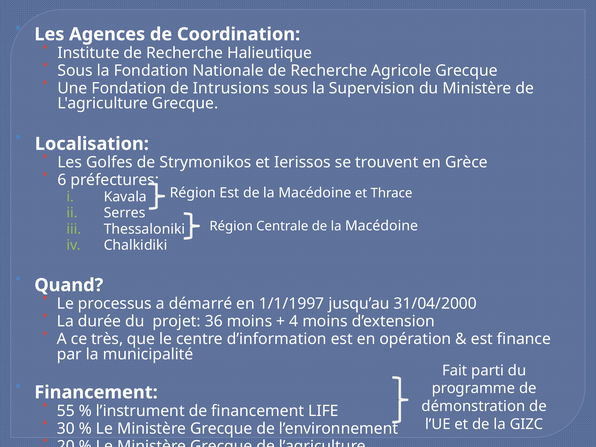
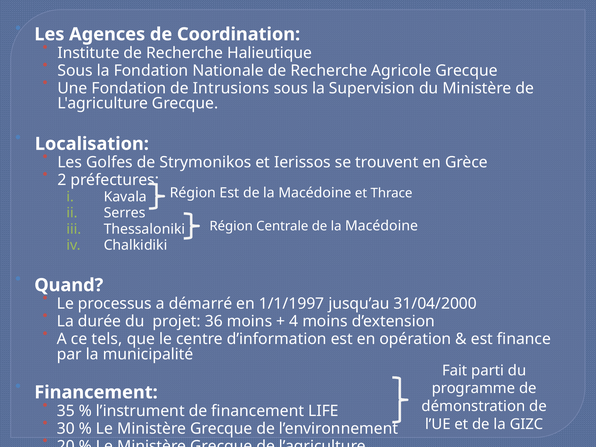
6: 6 -> 2 (62, 180)
très: très -> tels (107, 339)
55: 55 -> 35 (66, 411)
